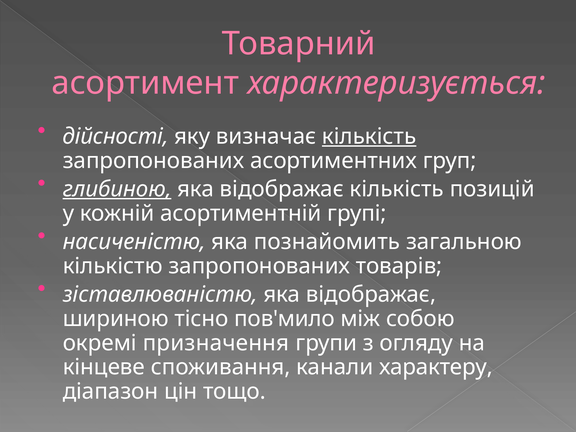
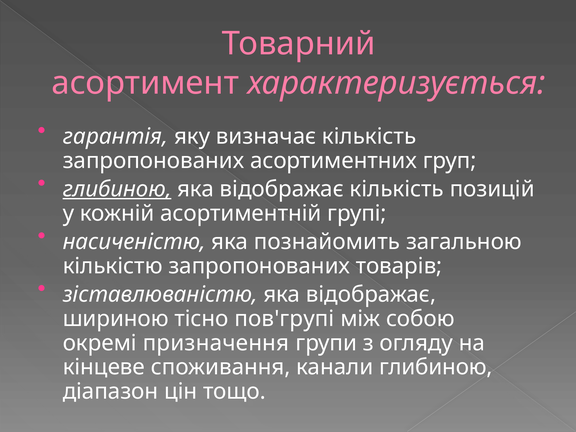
дійсності: дійсності -> гарантія (115, 136)
кількість underline: present -> none (369, 136)
пов'мило: пов'мило -> пов'групі (284, 319)
канали характеру: характеру -> глибиною (436, 367)
